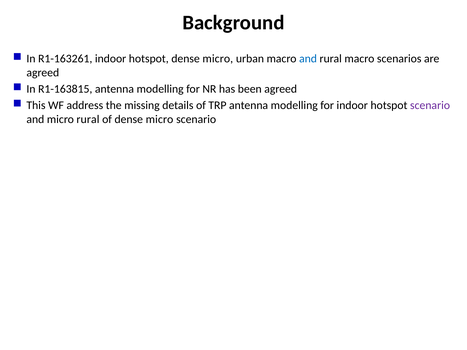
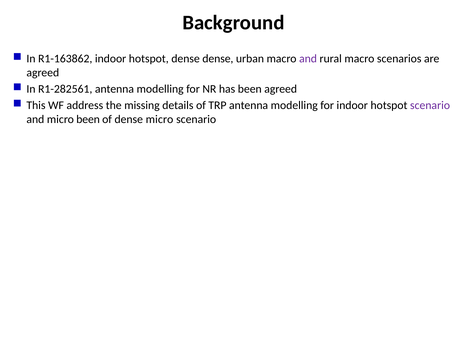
R1-163261: R1-163261 -> R1-163862 (65, 59)
hotspot dense micro: micro -> dense (218, 59)
and colour: blue -> purple (308, 59)
R1-163815: R1-163815 -> R1-282561 (65, 89)
micro rural: rural -> been (88, 120)
